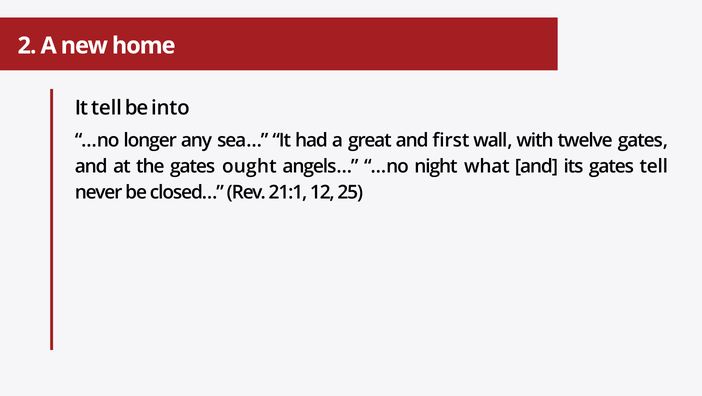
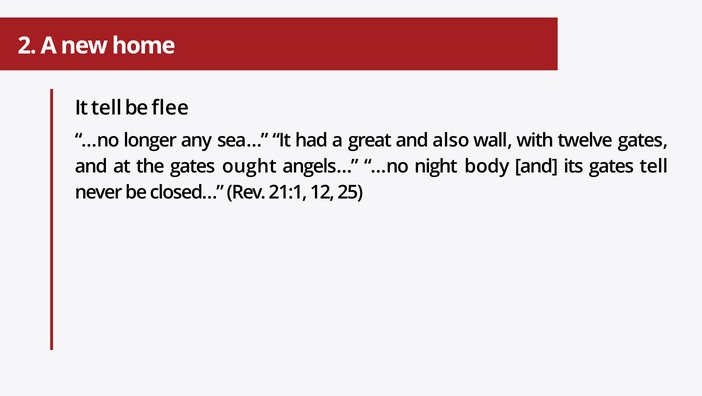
into: into -> flee (170, 108)
first: first -> also (451, 141)
what: what -> body (487, 167)
